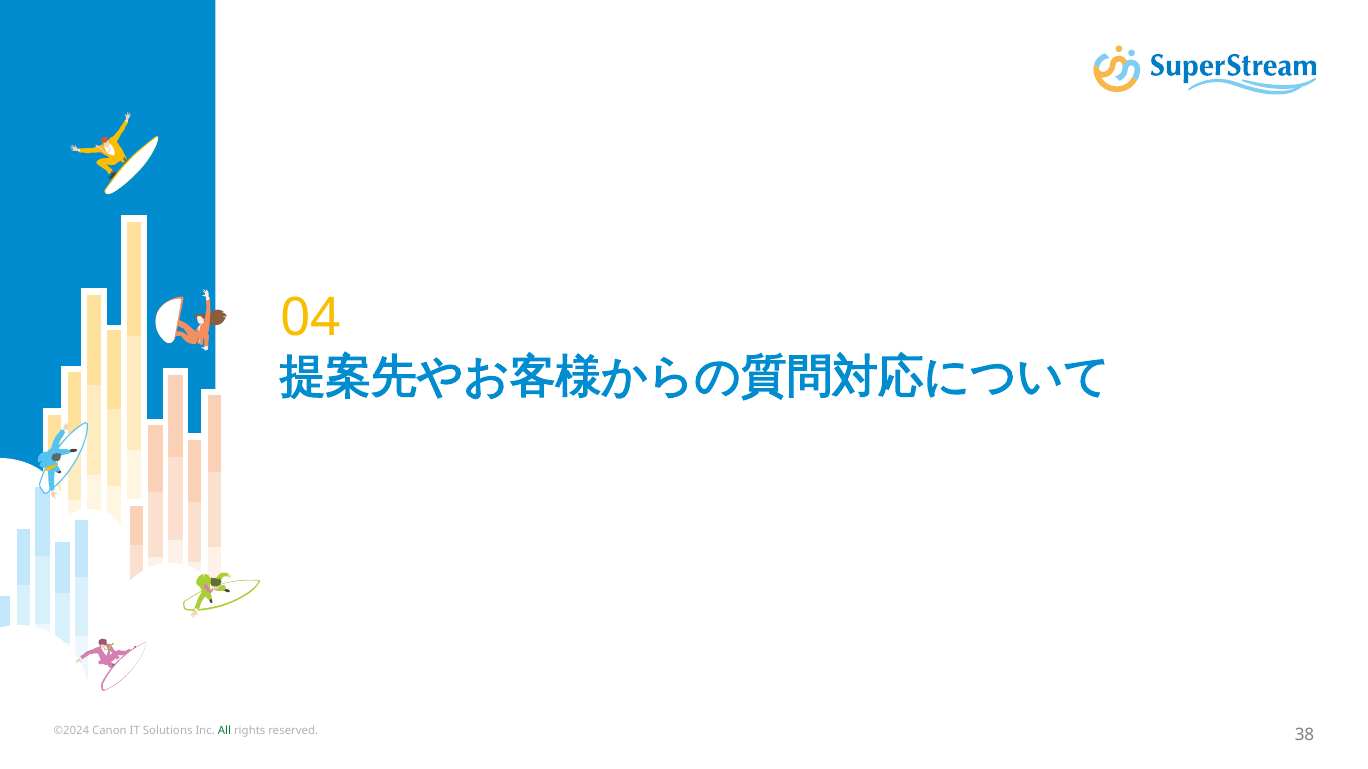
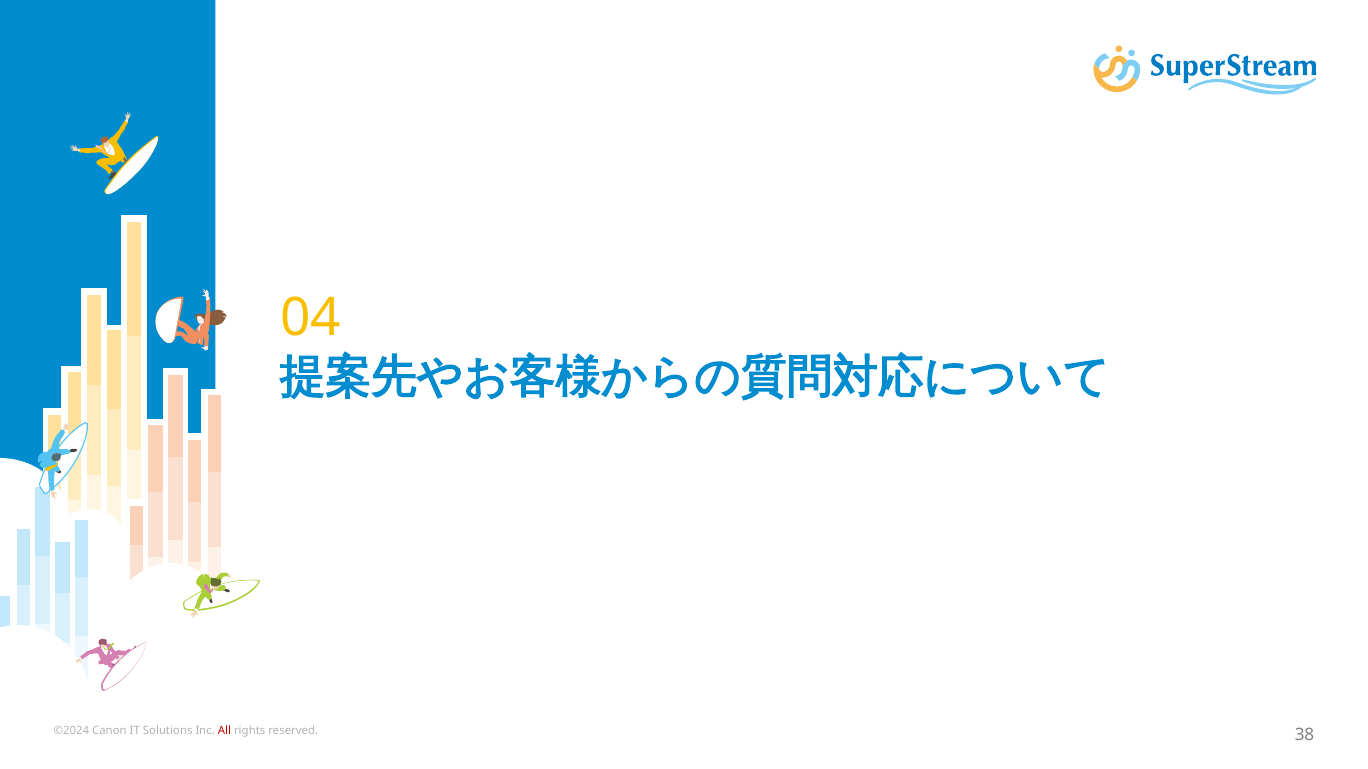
All colour: green -> red (225, 731)
